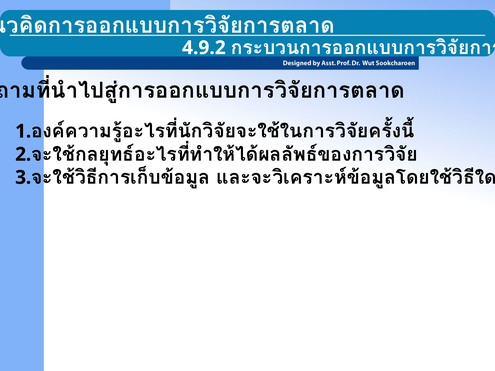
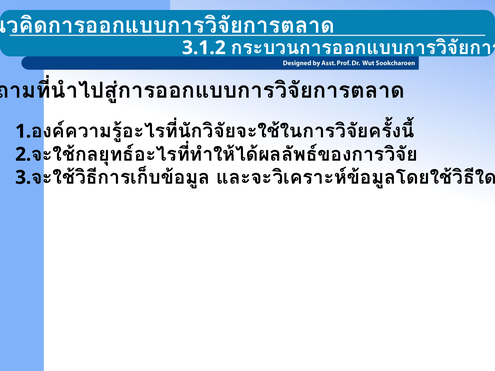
4.9.2: 4.9.2 -> 3.1.2 (204, 48)
